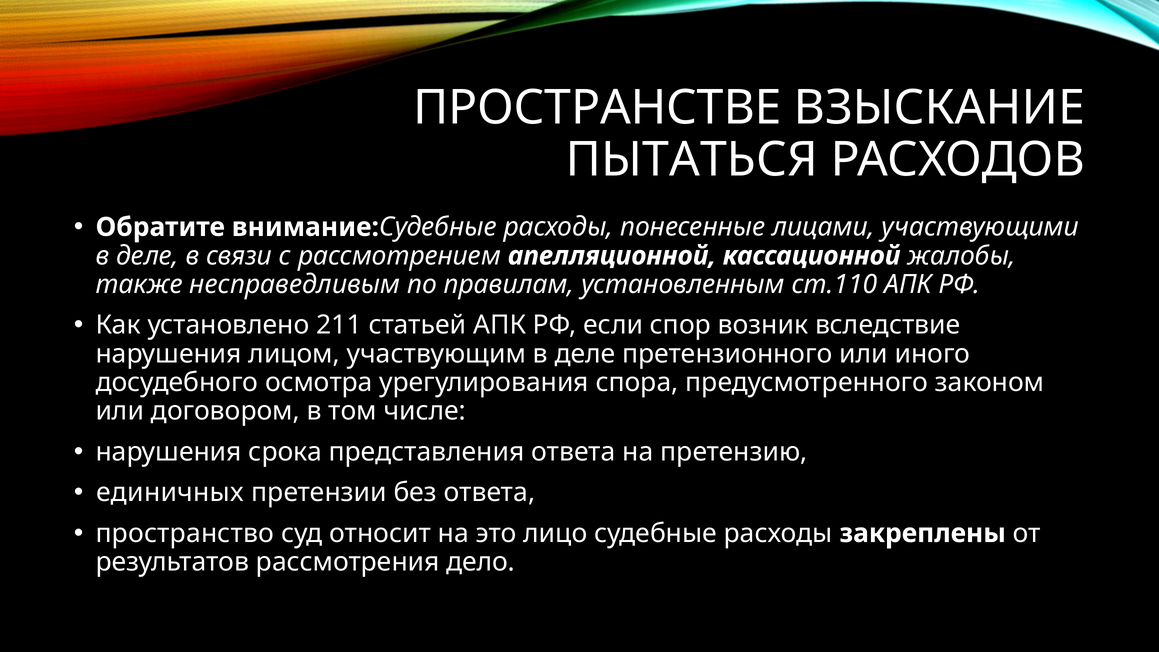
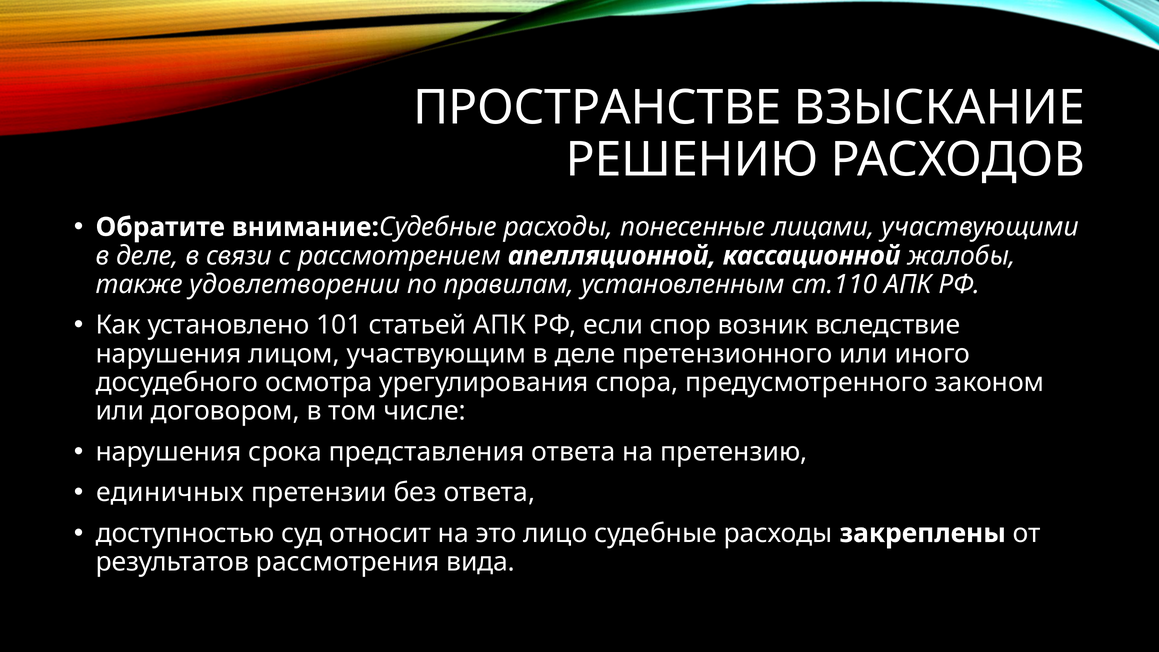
ПЫТАТЬСЯ: ПЫТАТЬСЯ -> РЕШЕНИЮ (692, 160)
несправедливым: несправедливым -> удовлетворении (295, 284)
211: 211 -> 101 (339, 325)
пространство: пространство -> доступностью (185, 533)
дело: дело -> вида (481, 562)
